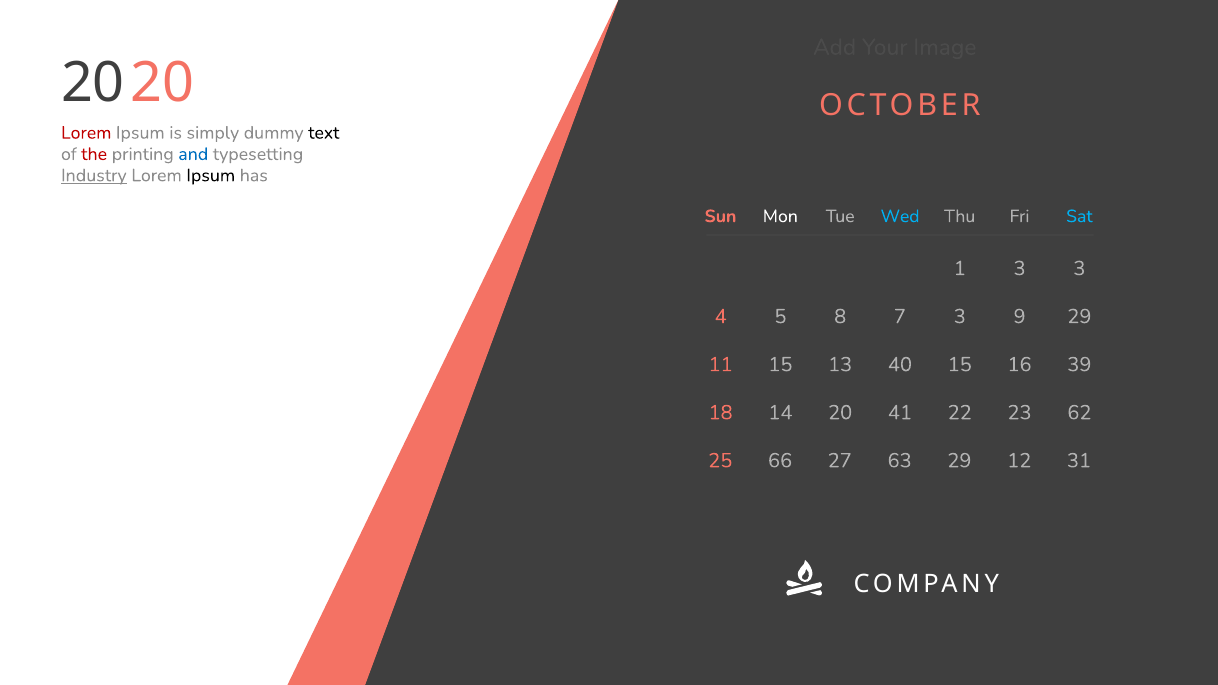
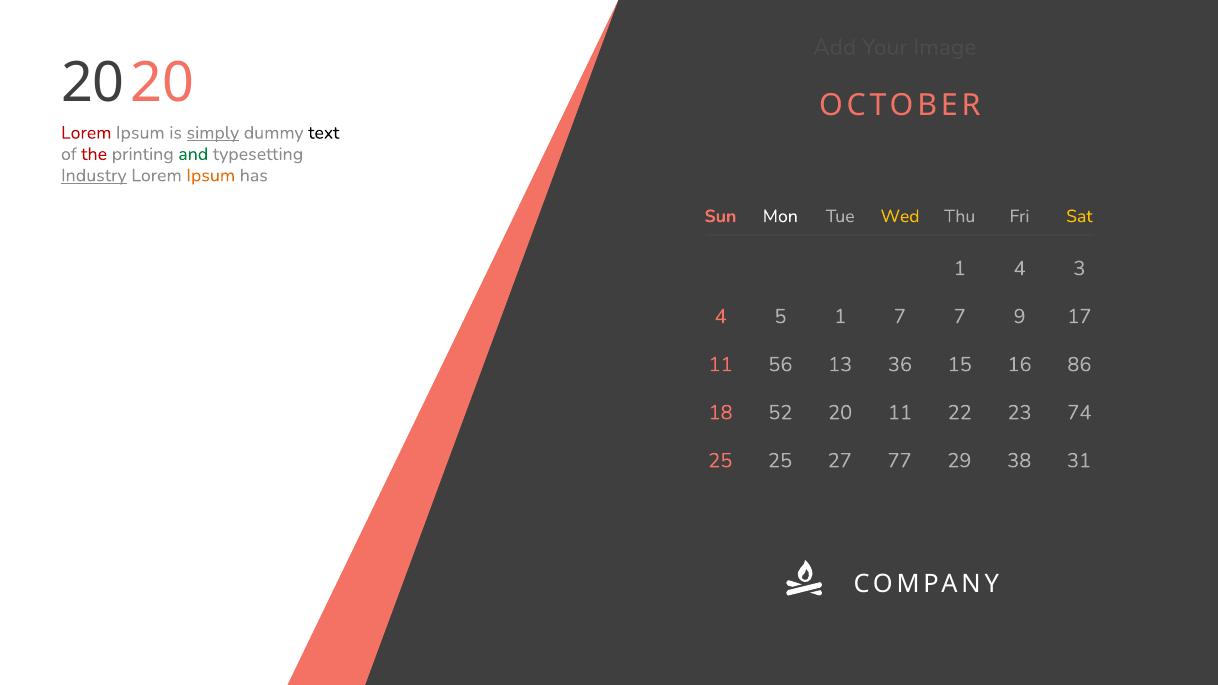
simply underline: none -> present (213, 133)
and colour: blue -> green (193, 154)
Ipsum colour: black -> orange (211, 175)
Wed colour: light blue -> yellow (900, 216)
Sat colour: light blue -> yellow (1079, 216)
1 3: 3 -> 4 (1020, 268)
5 8: 8 -> 1 (840, 317)
7 3: 3 -> 7 (960, 317)
9 29: 29 -> 17 (1079, 317)
11 15: 15 -> 56 (780, 365)
40: 40 -> 36 (900, 365)
39: 39 -> 86 (1079, 365)
14: 14 -> 52 (780, 413)
20 41: 41 -> 11 (900, 413)
62: 62 -> 74 (1079, 413)
25 66: 66 -> 25 (780, 461)
63: 63 -> 77 (900, 461)
12: 12 -> 38 (1019, 461)
